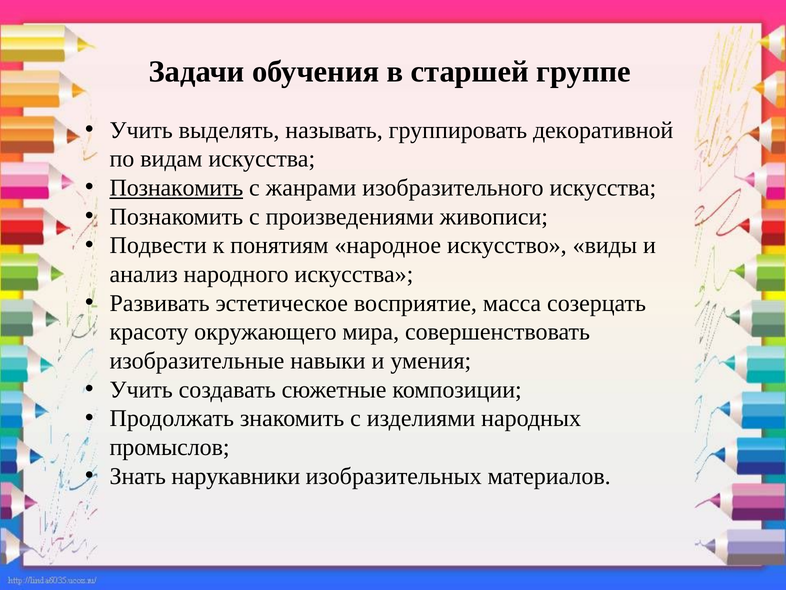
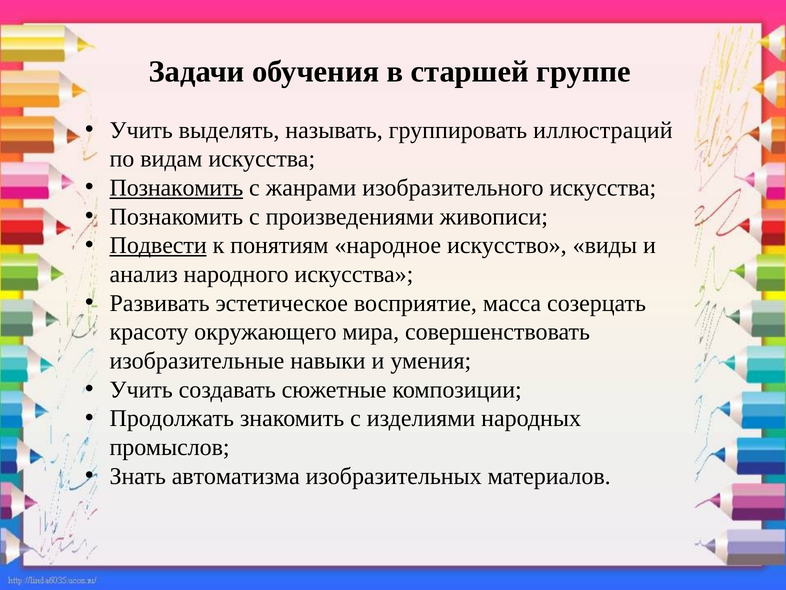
декоративной: декоративной -> иллюстраций (603, 130)
Подвести underline: none -> present (158, 245)
нарукавники: нарукавники -> автоматизма (236, 476)
